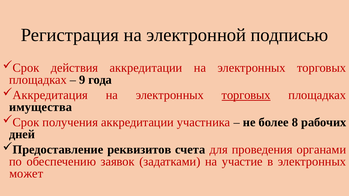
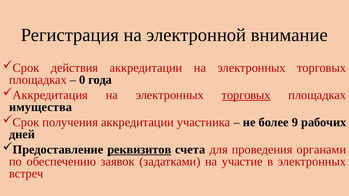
подписью: подписью -> внимание (289, 35)
9: 9 -> 0 (82, 80)
8: 8 -> 9 (295, 122)
реквизитов underline: none -> present (139, 150)
может: может -> встреч (26, 174)
